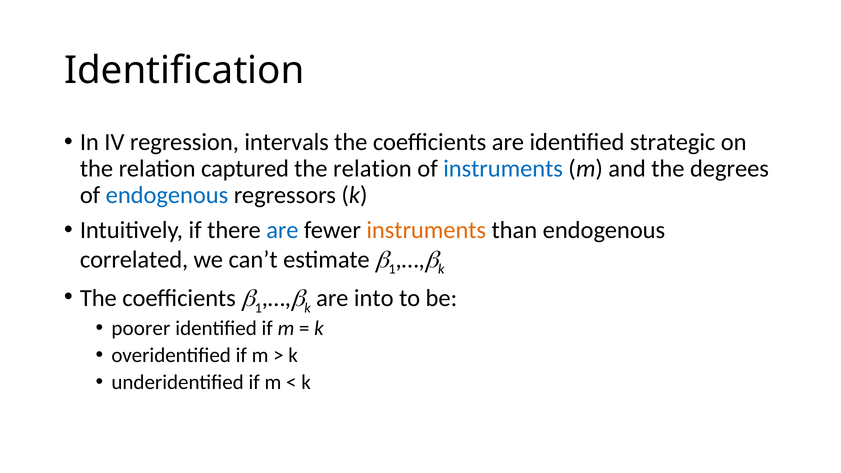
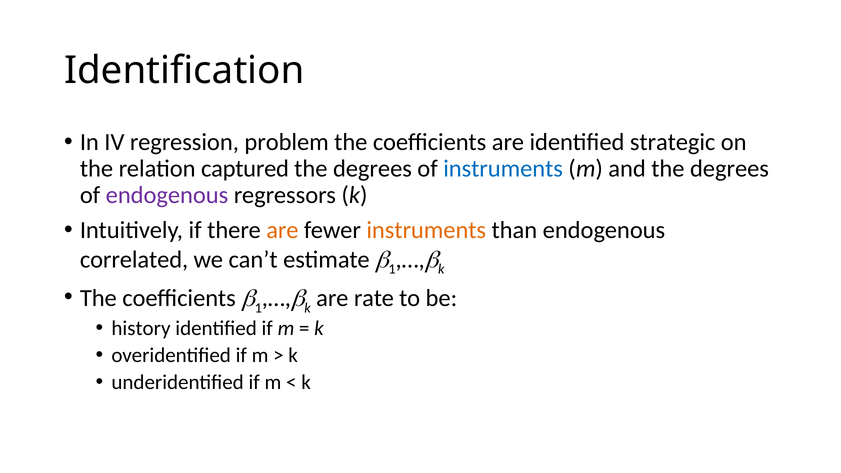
intervals: intervals -> problem (287, 142)
relation: relation -> degrees (372, 169)
endogenous colour: blue -> purple (167, 195)
are colour: blue -> orange (282, 230)
into: into -> rate (374, 298)
poorer: poorer -> history (141, 328)
